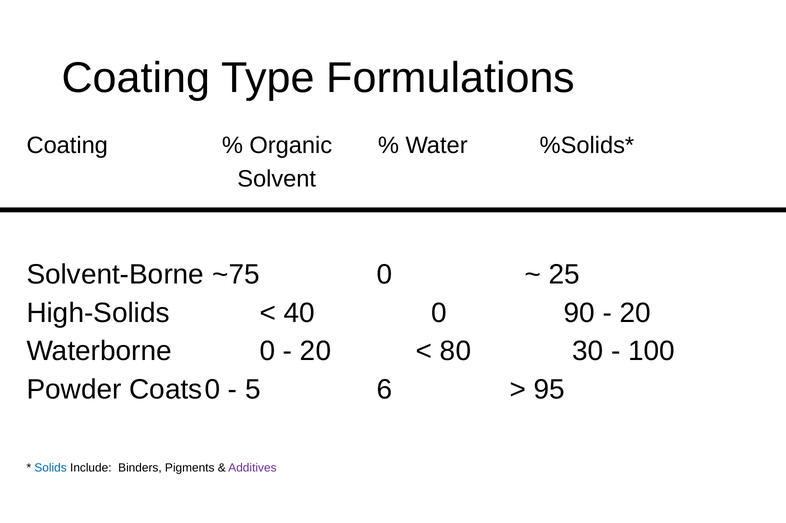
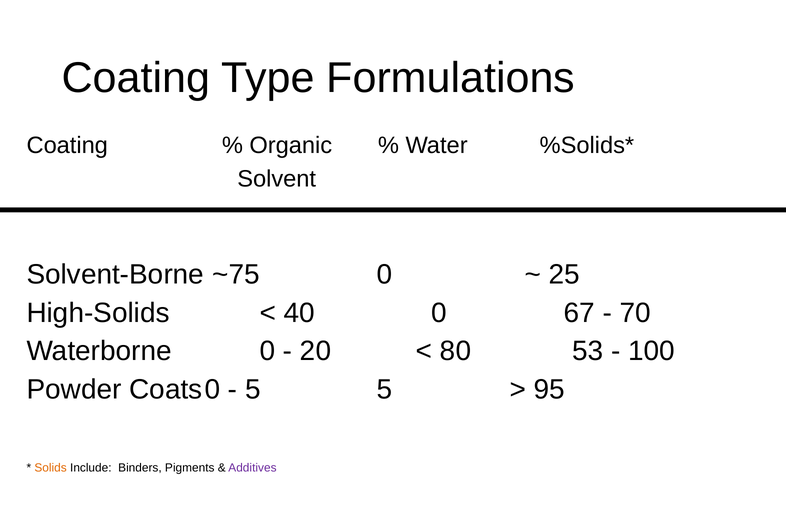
90: 90 -> 67 (579, 313)
20: 20 -> 70 (635, 313)
30: 30 -> 53 (588, 351)
5 6: 6 -> 5 (385, 390)
Solids colour: blue -> orange (51, 468)
